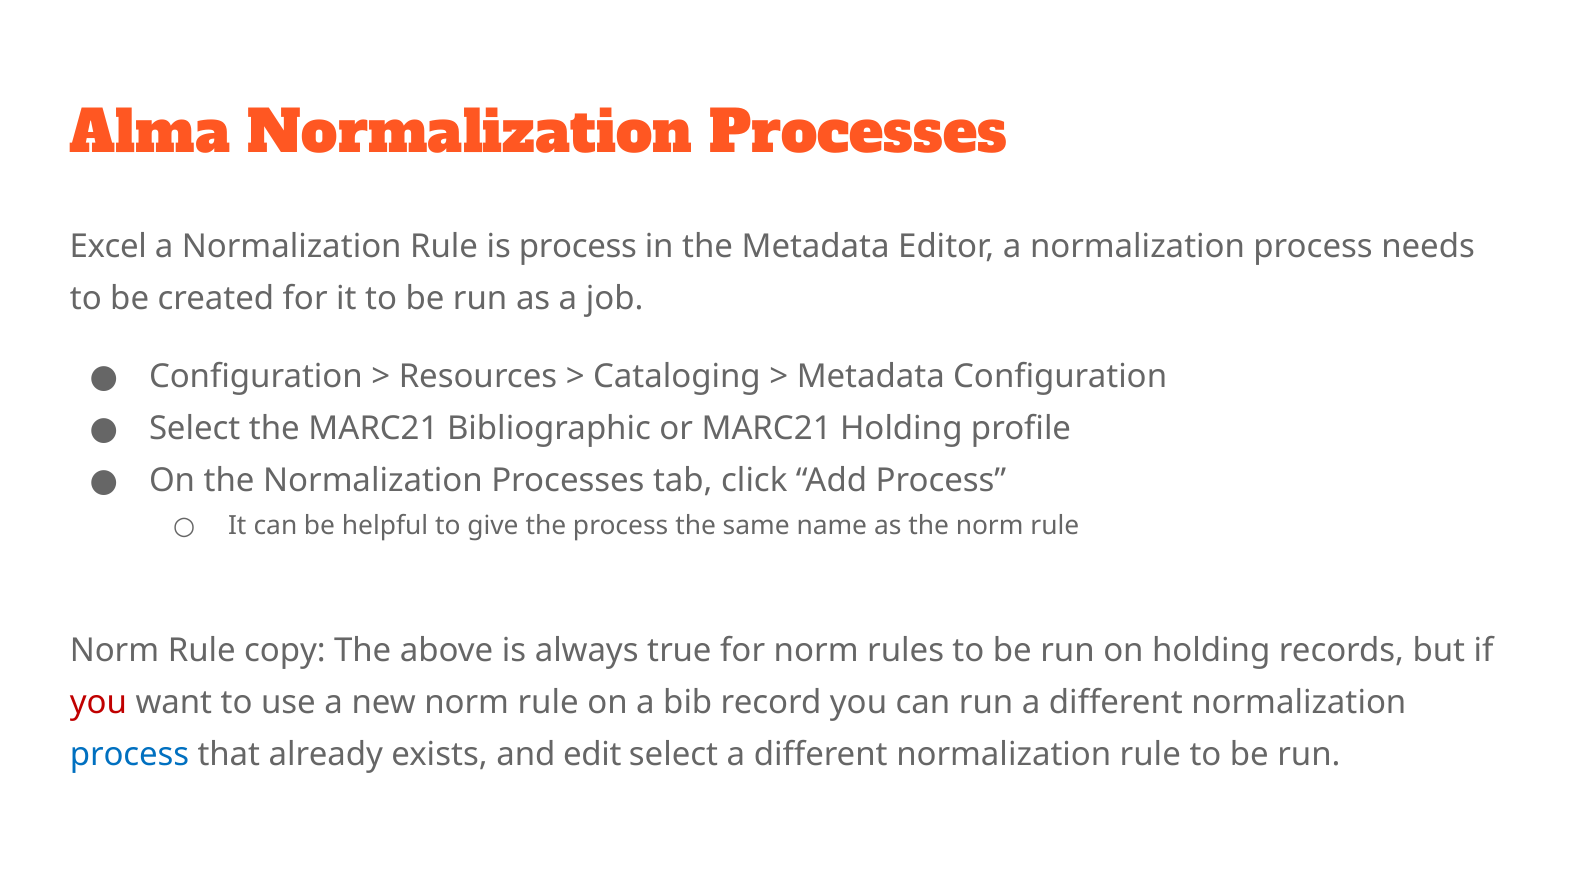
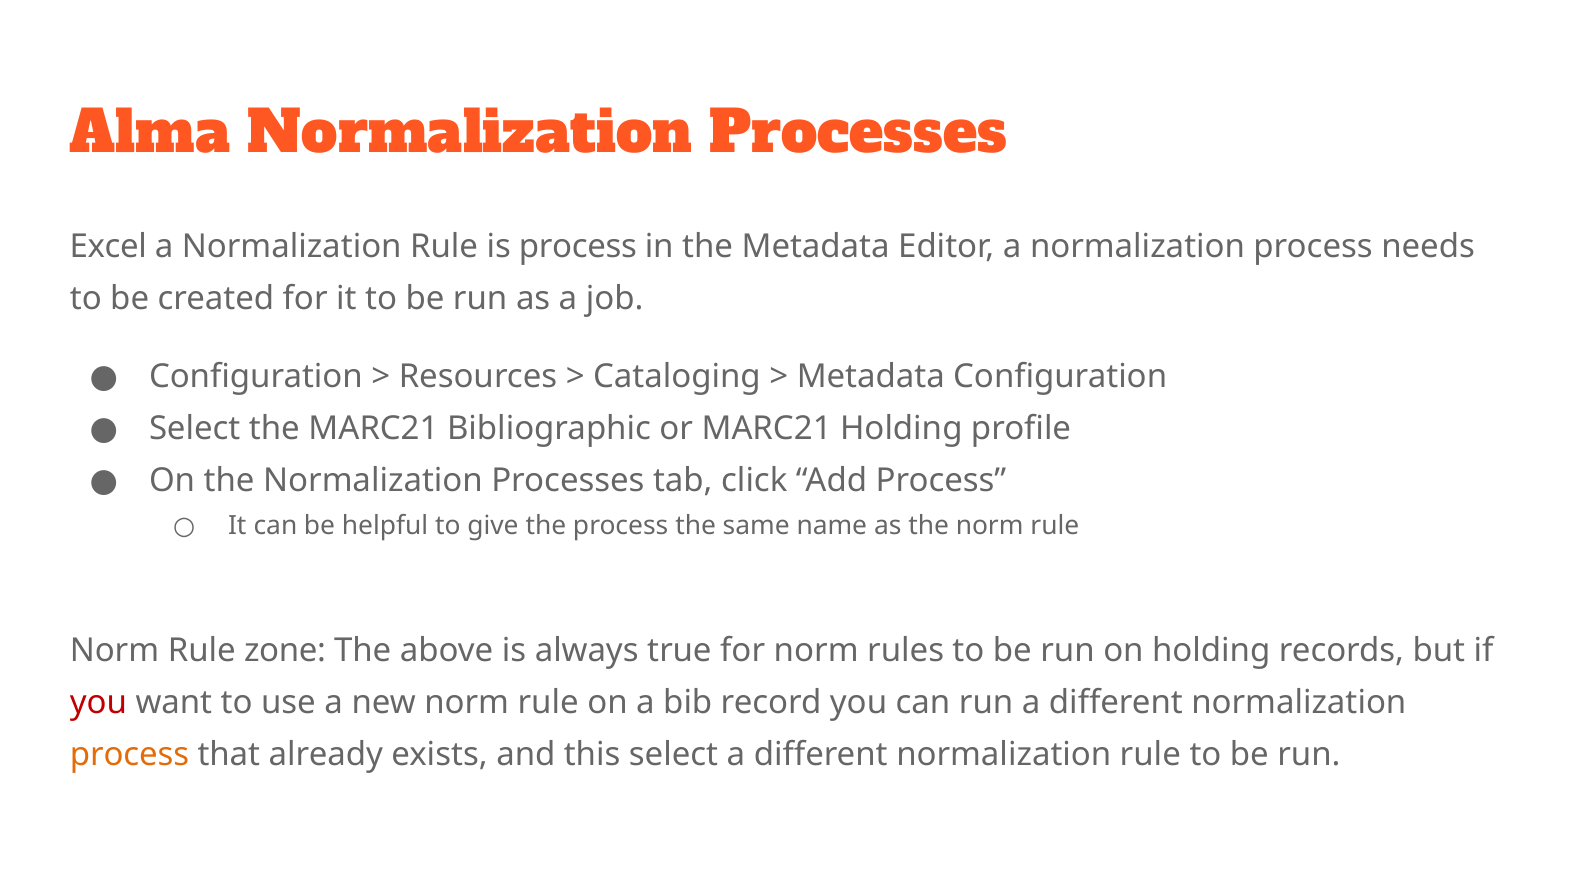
copy: copy -> zone (285, 650)
process colour: blue -> orange (129, 754)
edit: edit -> this (592, 754)
